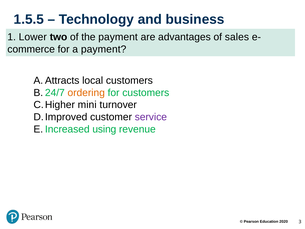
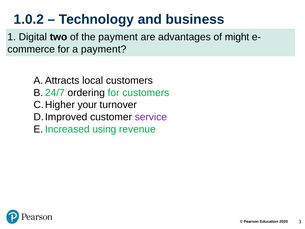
1.5.5: 1.5.5 -> 1.0.2 (29, 19)
Lower: Lower -> Digital (33, 37)
sales: sales -> might (237, 37)
ordering colour: orange -> black (86, 93)
mini: mini -> your (87, 105)
